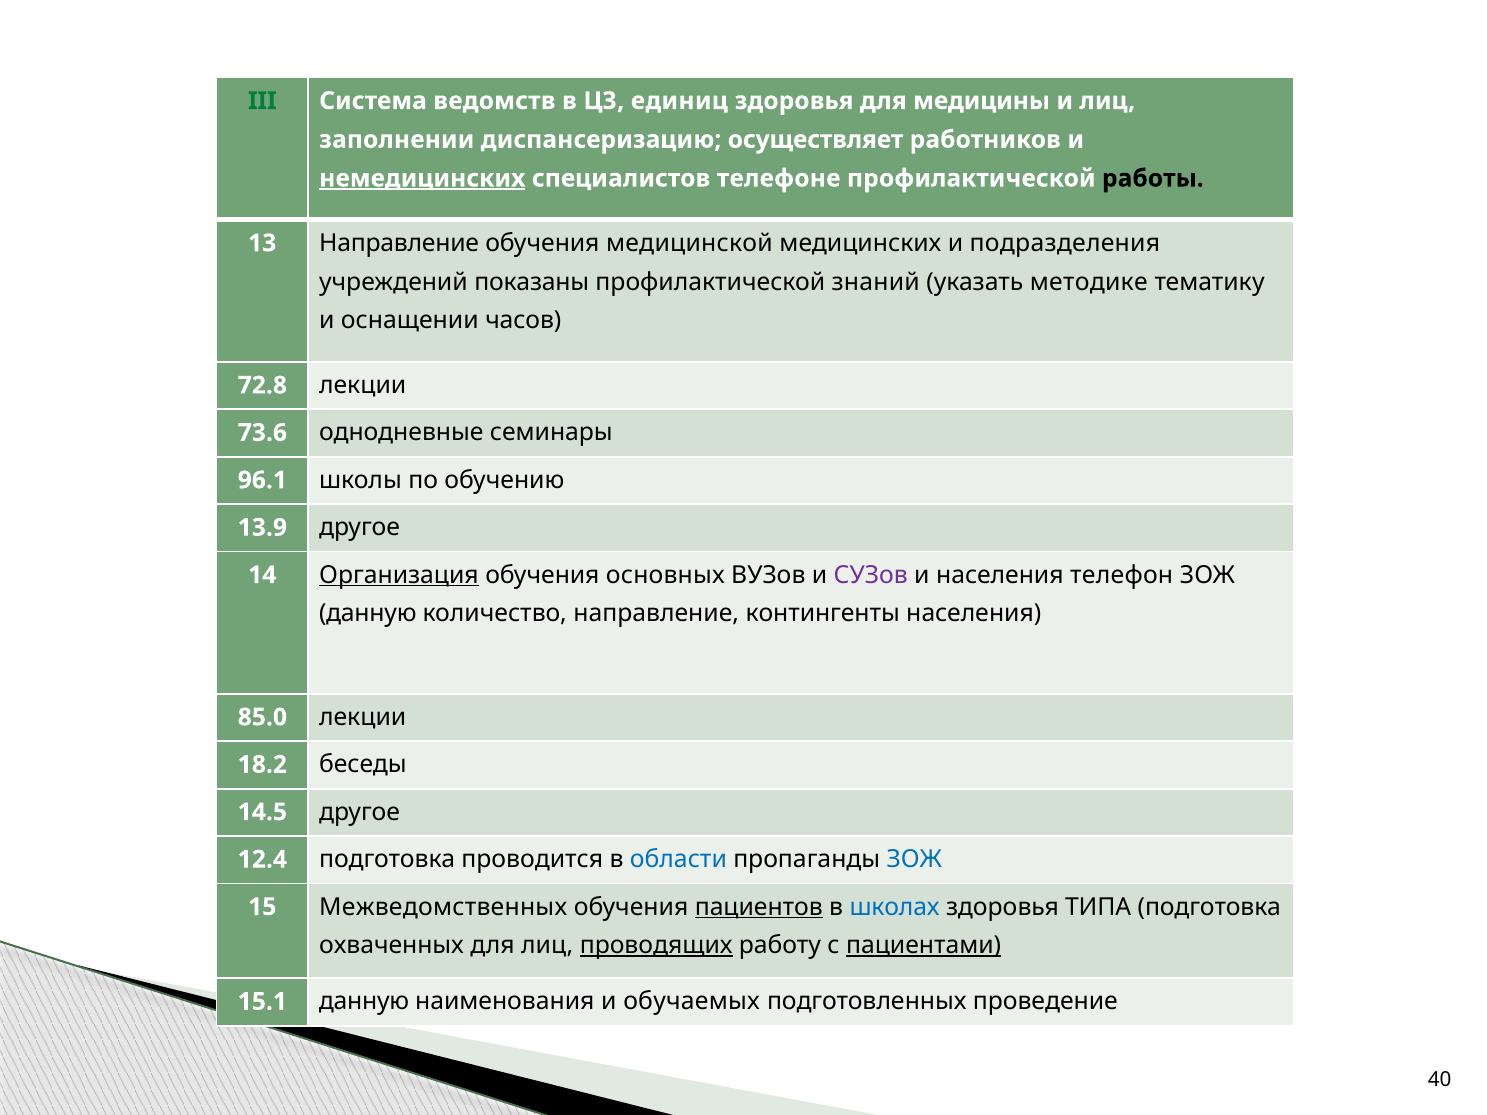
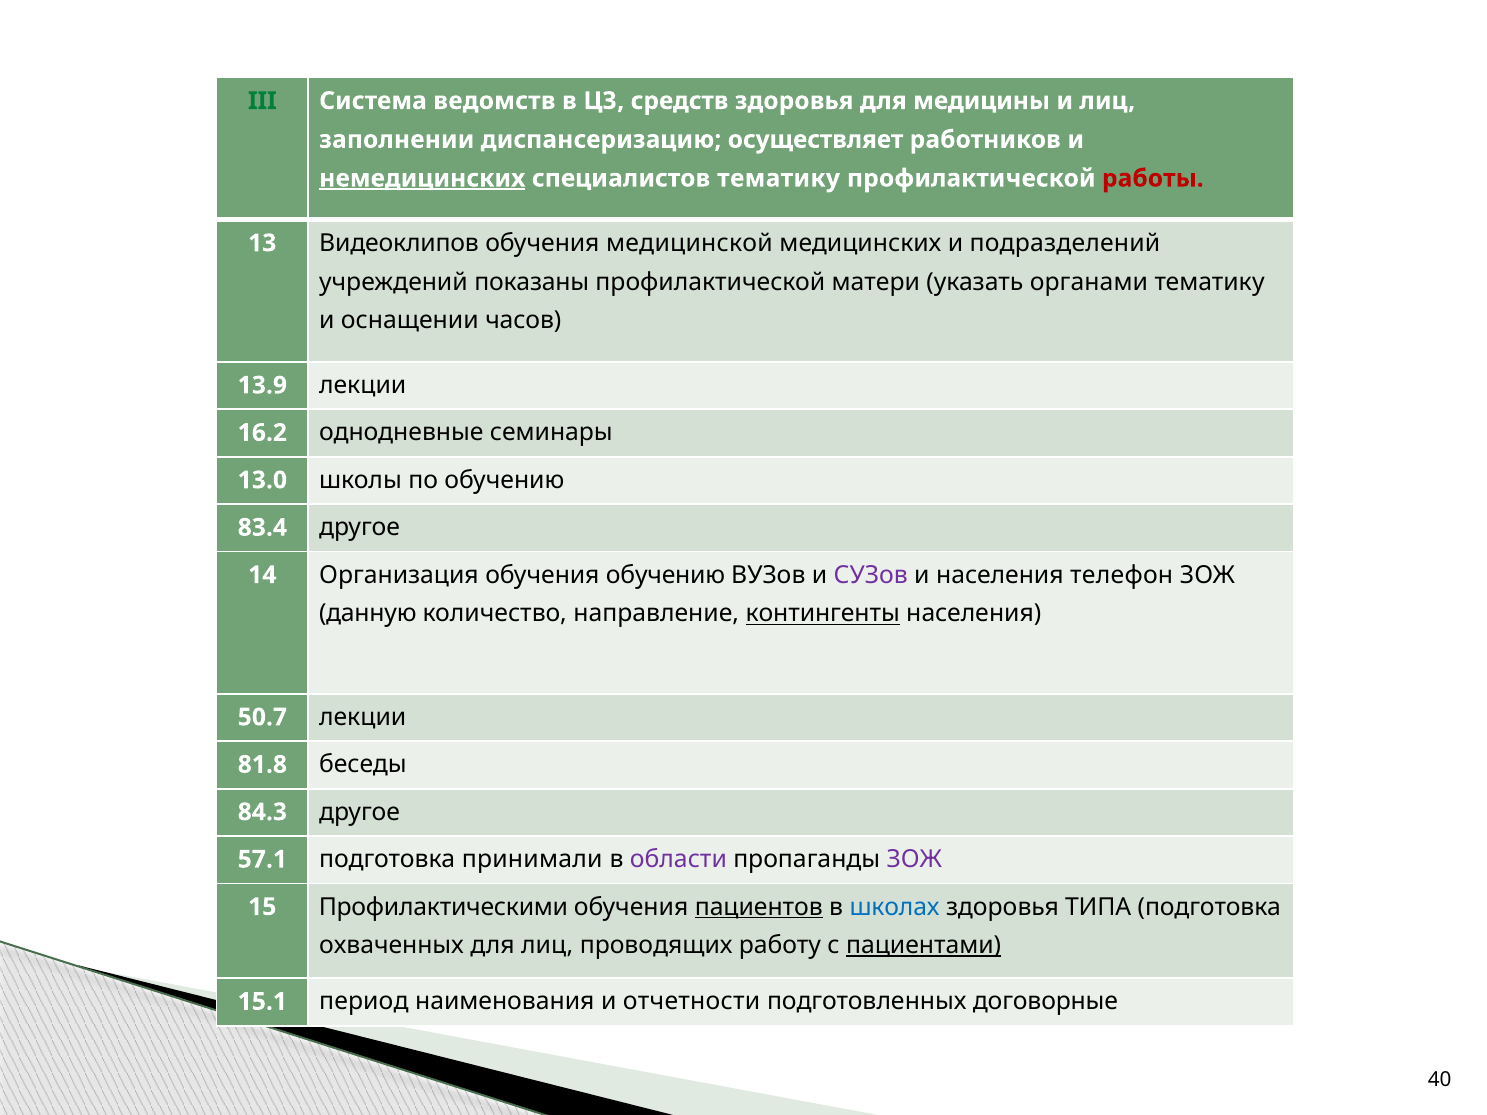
единиц: единиц -> средств (680, 101)
специалистов телефоне: телефоне -> тематику (779, 178)
работы colour: black -> red (1153, 178)
13 Направление: Направление -> Видеоклипов (399, 243)
подразделения: подразделения -> подразделений (1065, 243)
знаний: знаний -> матери (876, 282)
методике: методике -> органами (1089, 282)
72.8: 72.8 -> 13.9 (262, 385)
73.6: 73.6 -> 16.2 (262, 433)
96.1: 96.1 -> 13.0 (262, 480)
13.9: 13.9 -> 83.4 (262, 528)
Организация underline: present -> none (399, 575)
обучения основных: основных -> обучению (666, 575)
контингенты underline: none -> present (823, 614)
85.0: 85.0 -> 50.7 (262, 717)
18.2: 18.2 -> 81.8 (262, 765)
14.5: 14.5 -> 84.3 (262, 812)
12.4: 12.4 -> 57.1 (262, 860)
проводится: проводится -> принимали (532, 860)
области colour: blue -> purple (678, 860)
ЗОЖ colour: blue -> purple (914, 860)
Межведомственных: Межведомственных -> Профилактическими (443, 907)
проводящих underline: present -> none (656, 946)
15.1 данную: данную -> период (364, 1002)
обучаемых: обучаемых -> отчетности (692, 1002)
проведение: проведение -> договорные (1045, 1002)
